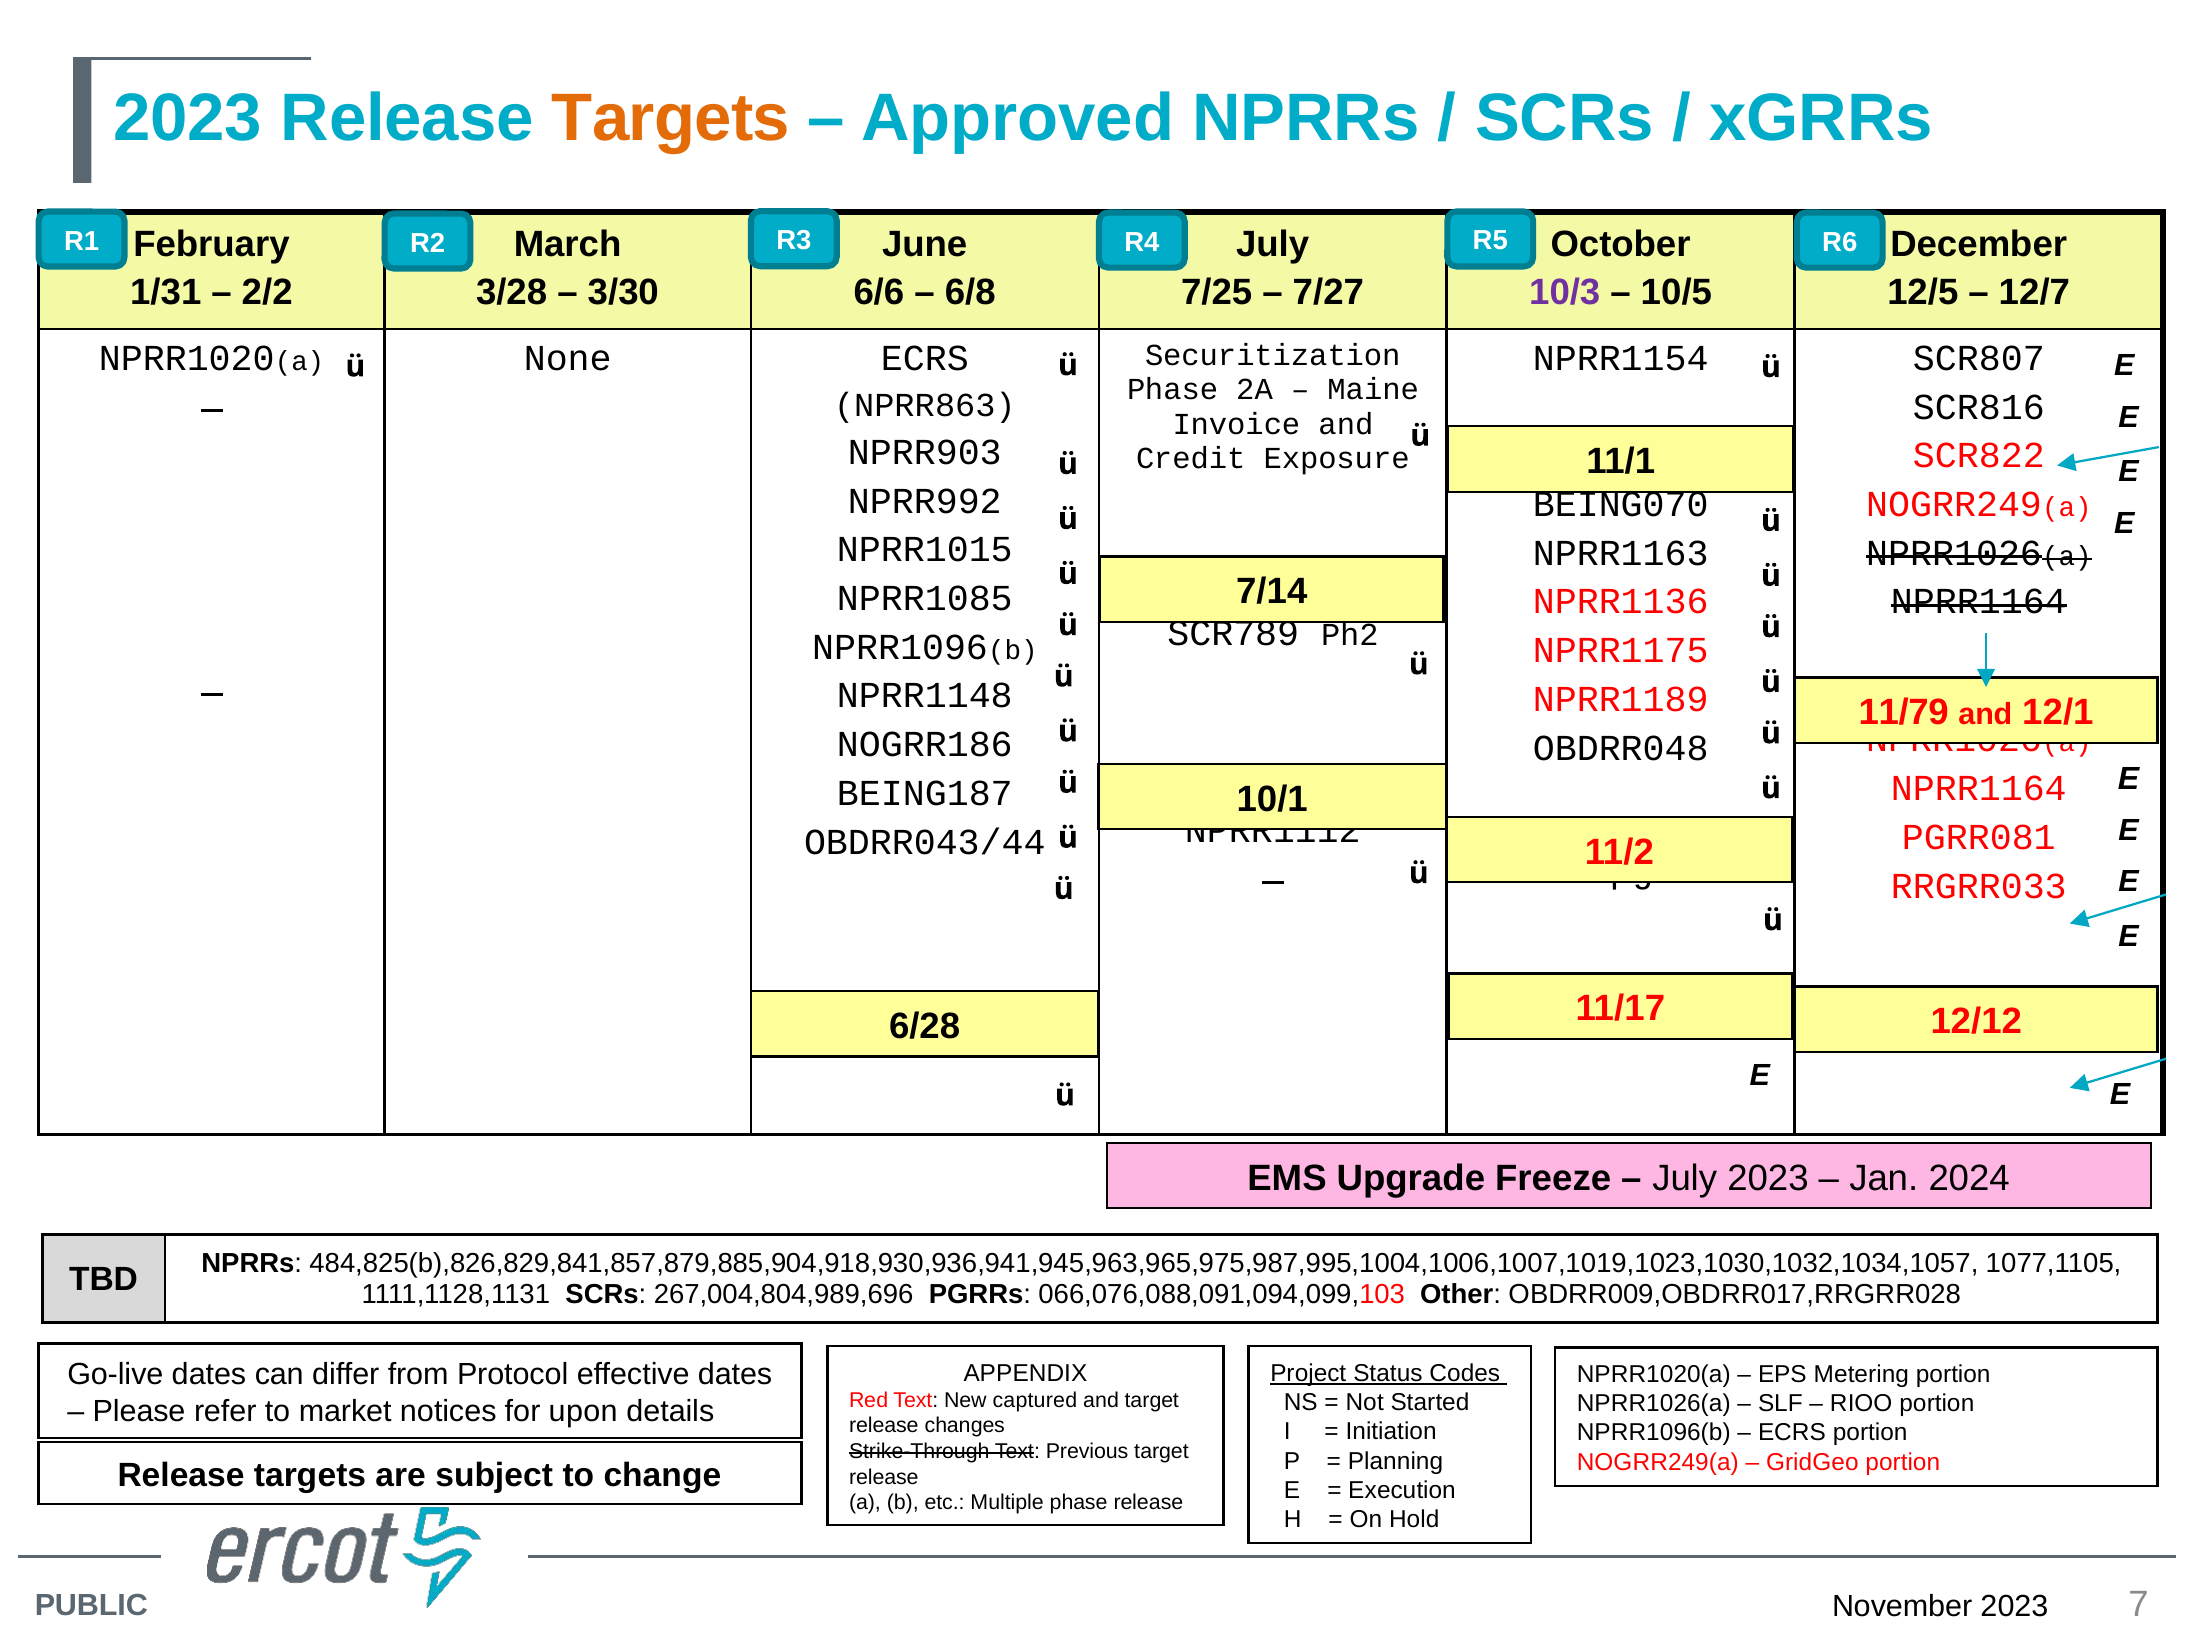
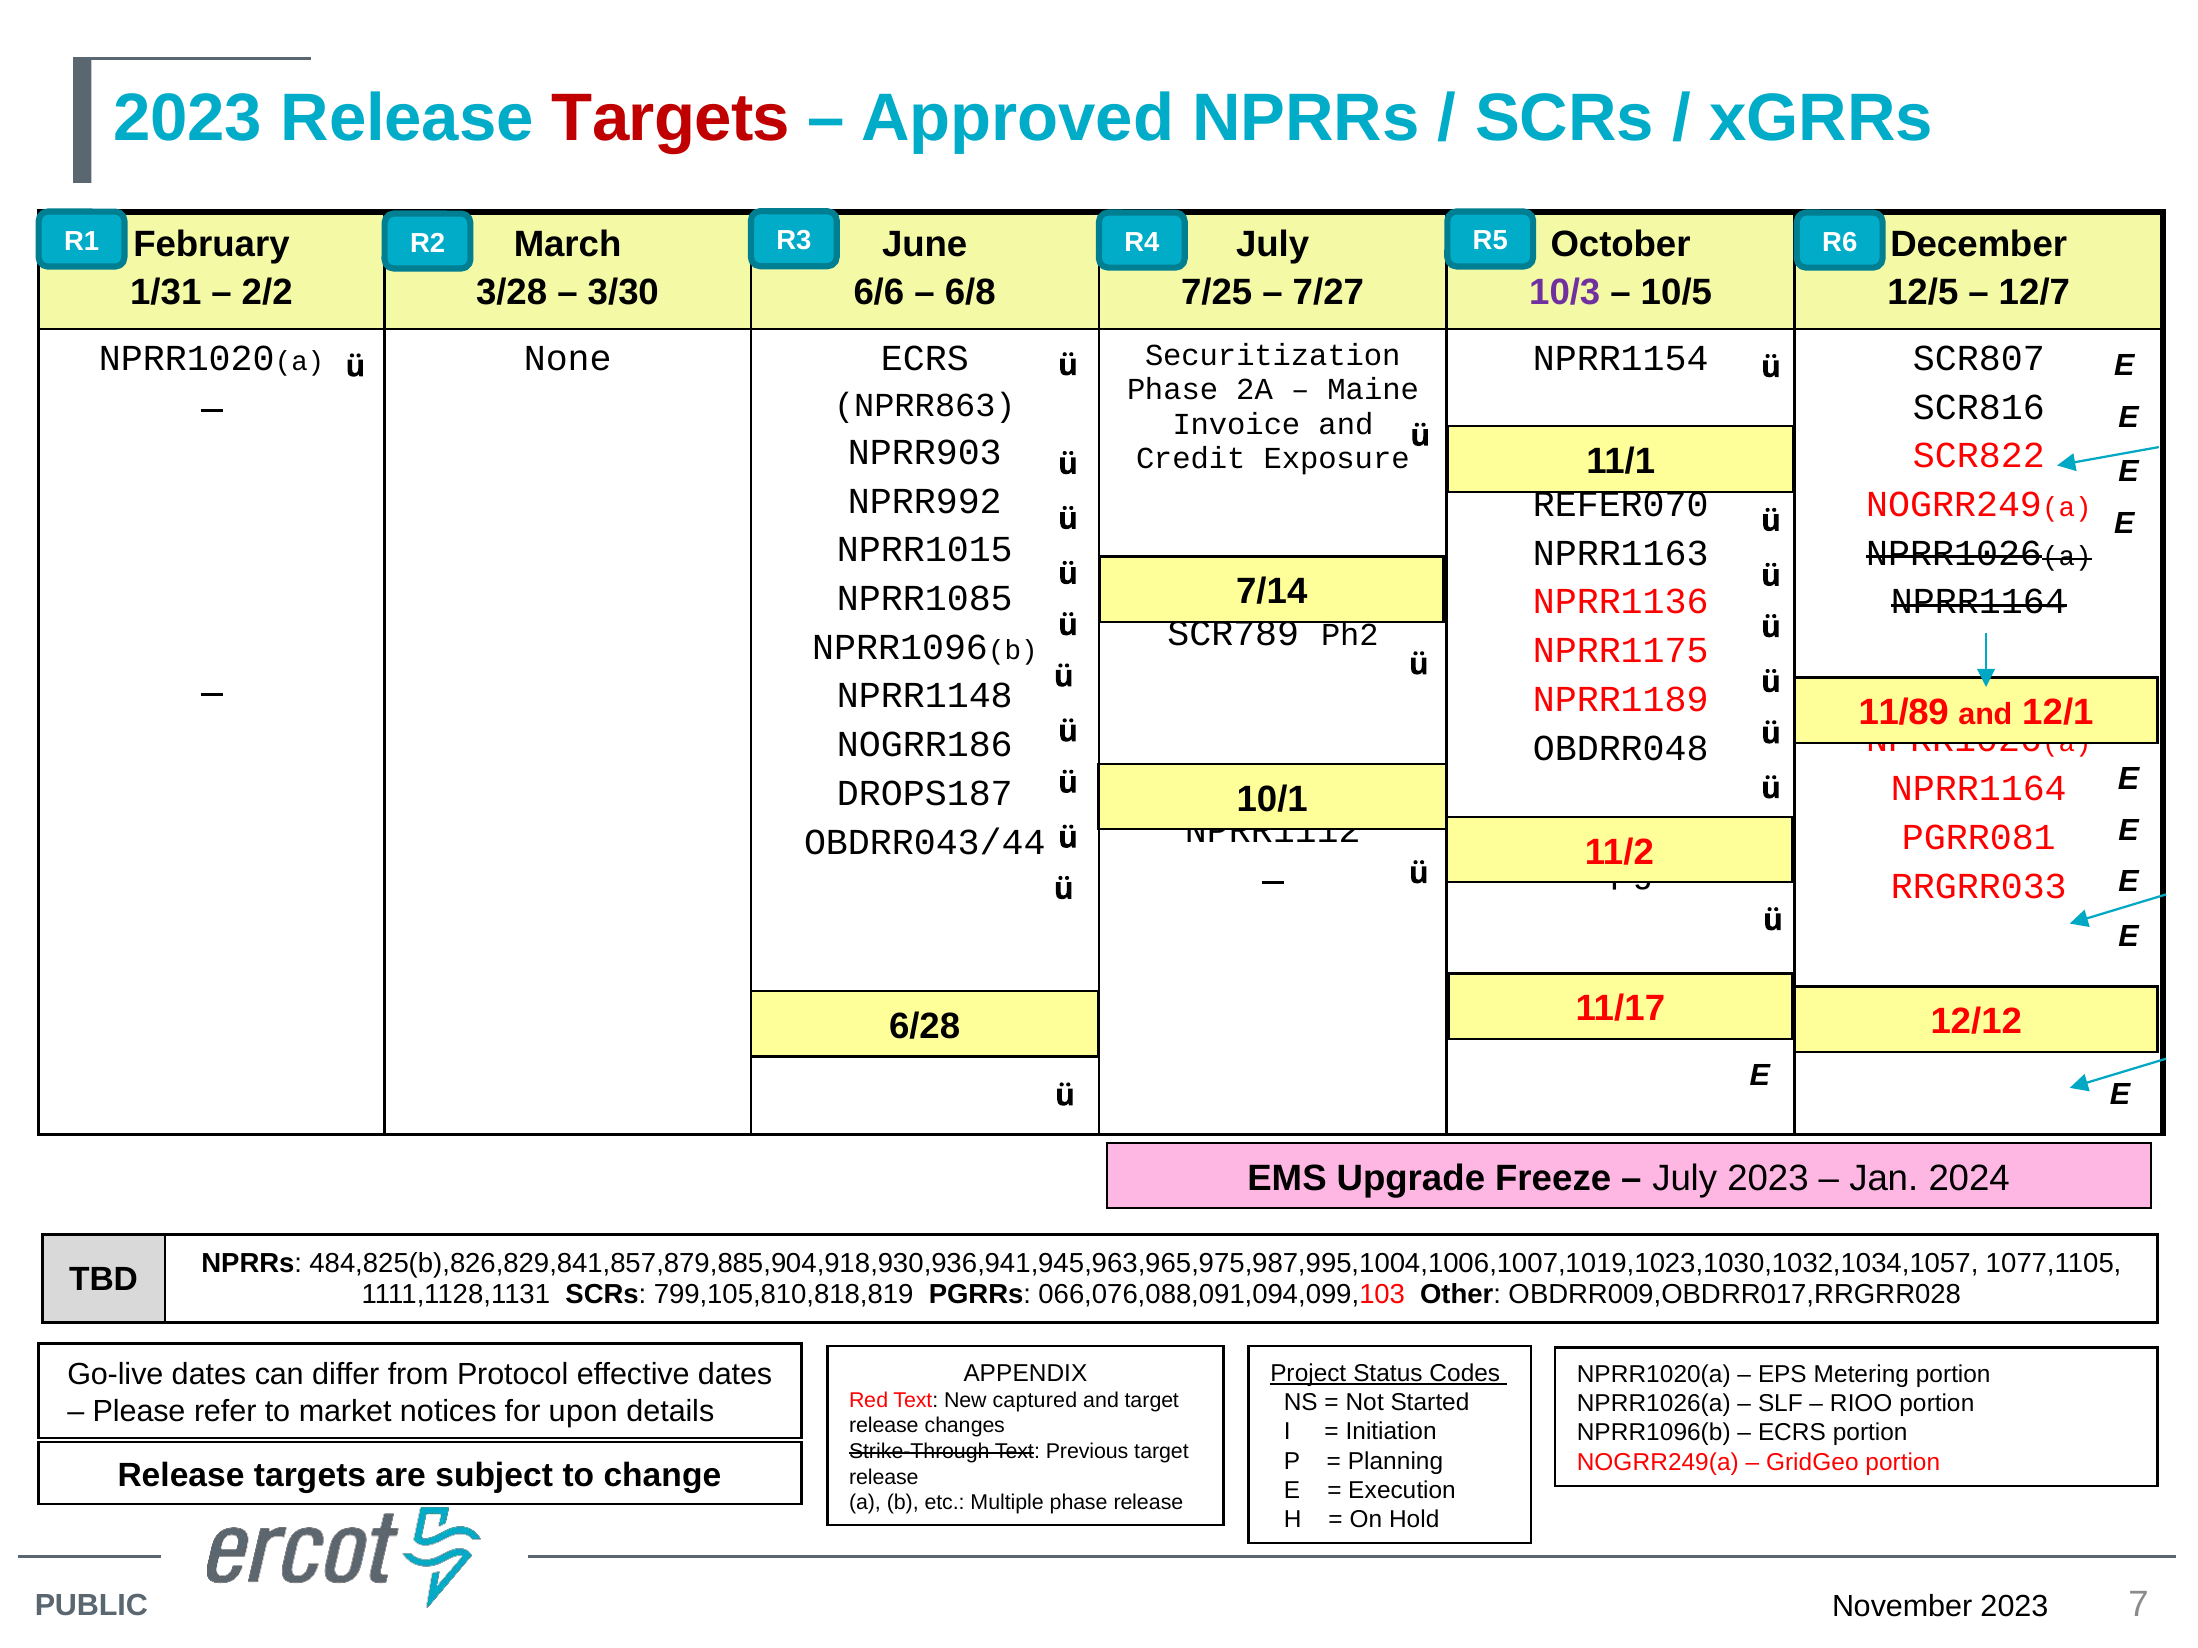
Targets colour: orange -> red (671, 118)
BEING070: BEING070 -> REFER070 (1621, 505)
11/79: 11/79 -> 11/89 (1904, 713)
BEING187: BEING187 -> DROPS187 (925, 793)
267,004,804,989,696: 267,004,804,989,696 -> 799,105,810,818,819 (784, 1295)
